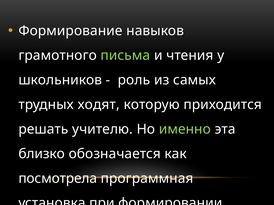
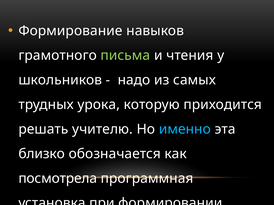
роль: роль -> надо (134, 80)
ходят: ходят -> урока (99, 105)
именно colour: light green -> light blue (185, 130)
